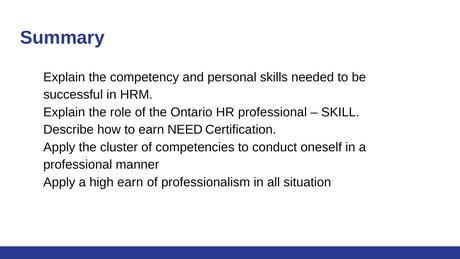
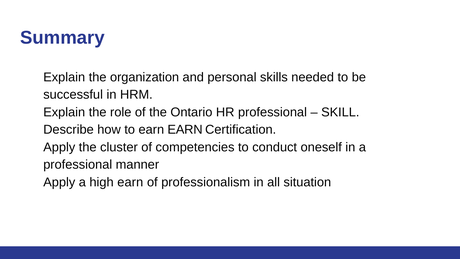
competency: competency -> organization (145, 77)
earn NEED: NEED -> EARN (185, 130)
